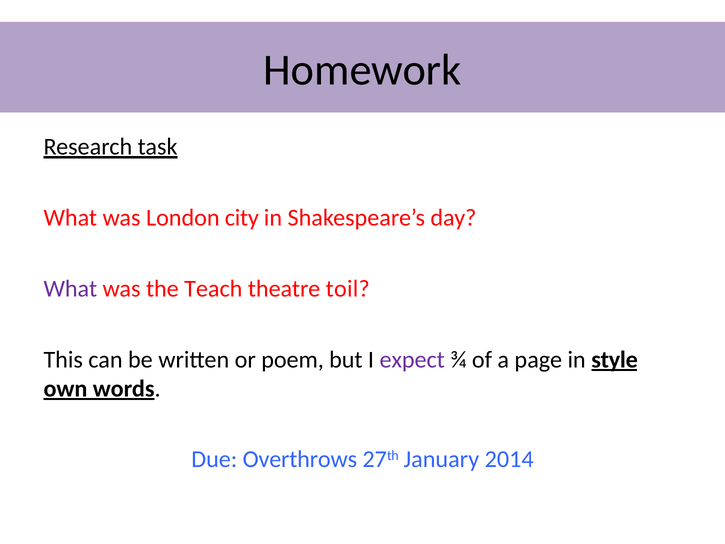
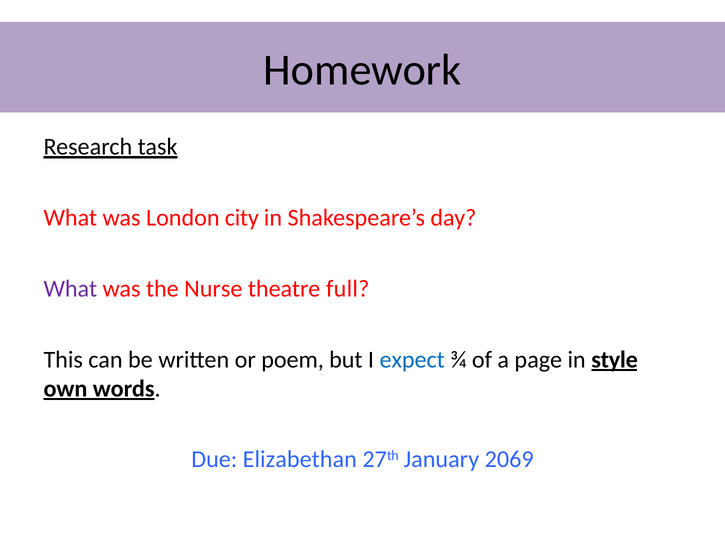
Teach: Teach -> Nurse (213, 289)
toil: toil -> full (348, 289)
expect colour: purple -> blue (412, 359)
Overthrows: Overthrows -> Elizabethan (300, 459)
2014: 2014 -> 2069 (509, 459)
